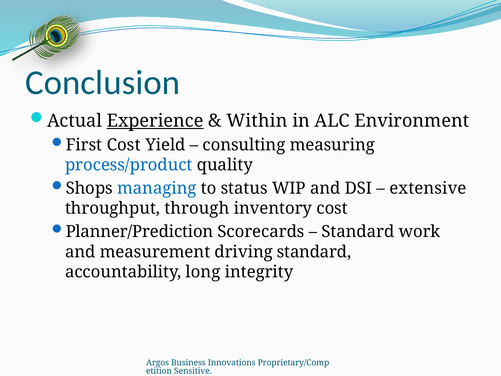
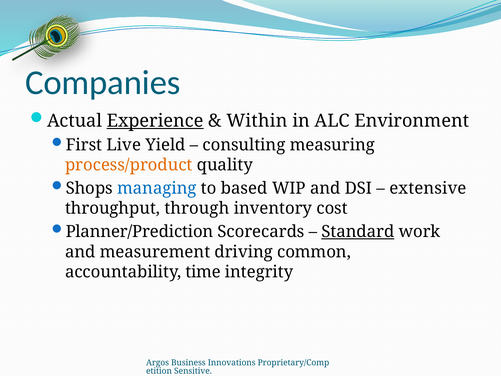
Conclusion: Conclusion -> Companies (103, 83)
First Cost: Cost -> Live (124, 145)
process/product colour: blue -> orange (129, 165)
status: status -> based (244, 188)
Standard underline: none -> present (358, 232)
driving standard: standard -> common (314, 252)
long: long -> time (203, 272)
